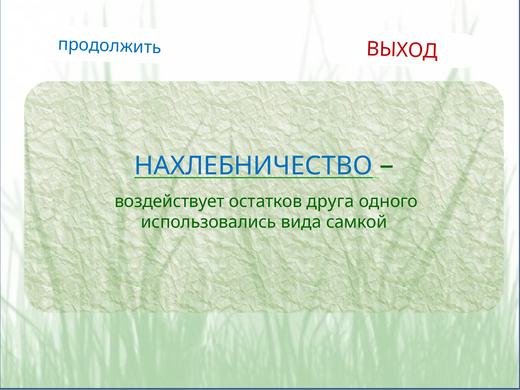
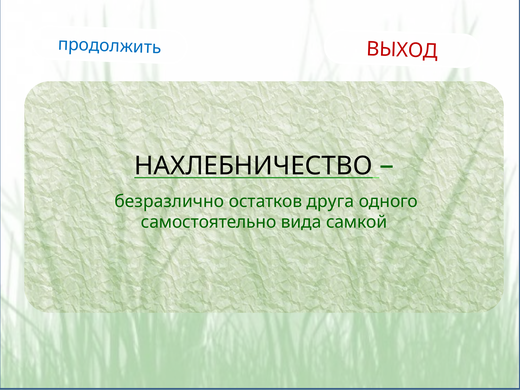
НАХЛЕБНИЧЕСТВО colour: blue -> black (253, 166)
воздействует: воздействует -> безразлично (169, 201)
использовались: использовались -> самостоятельно (209, 222)
